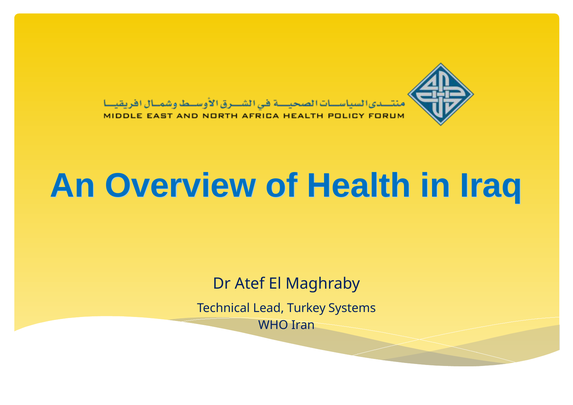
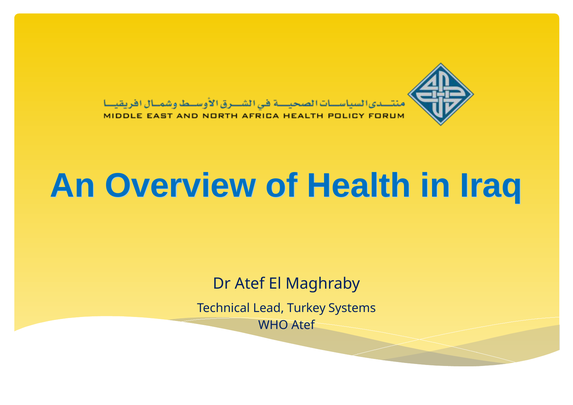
WHO Iran: Iran -> Atef (303, 325)
